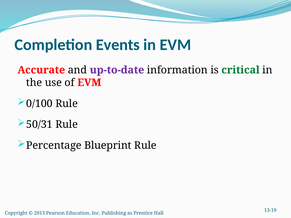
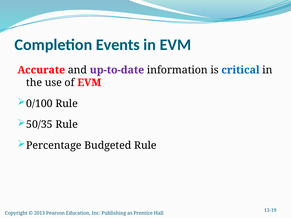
critical colour: green -> blue (241, 70)
50/31: 50/31 -> 50/35 (39, 125)
Blueprint: Blueprint -> Budgeted (108, 146)
